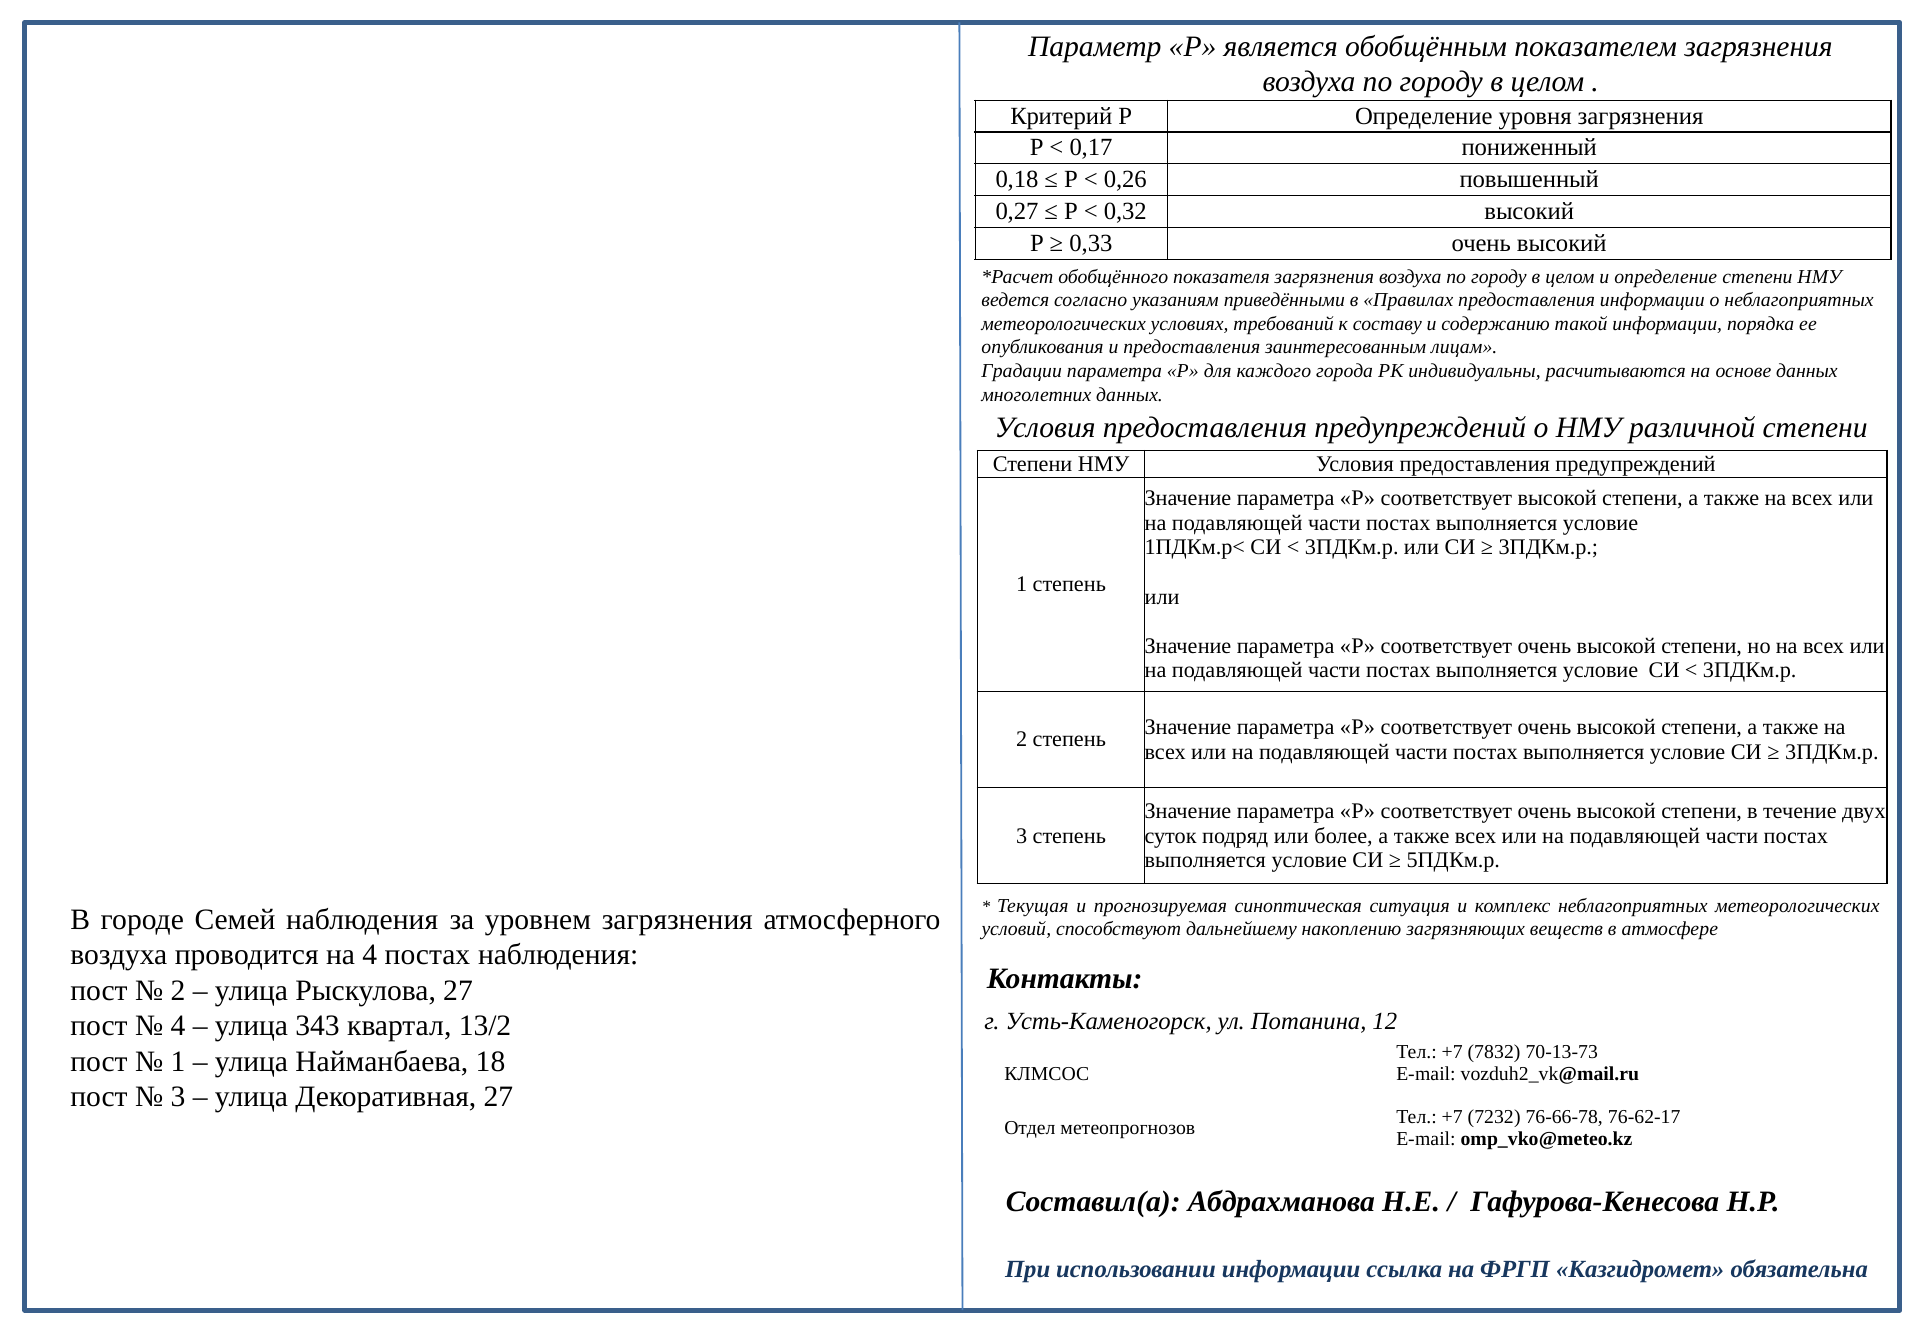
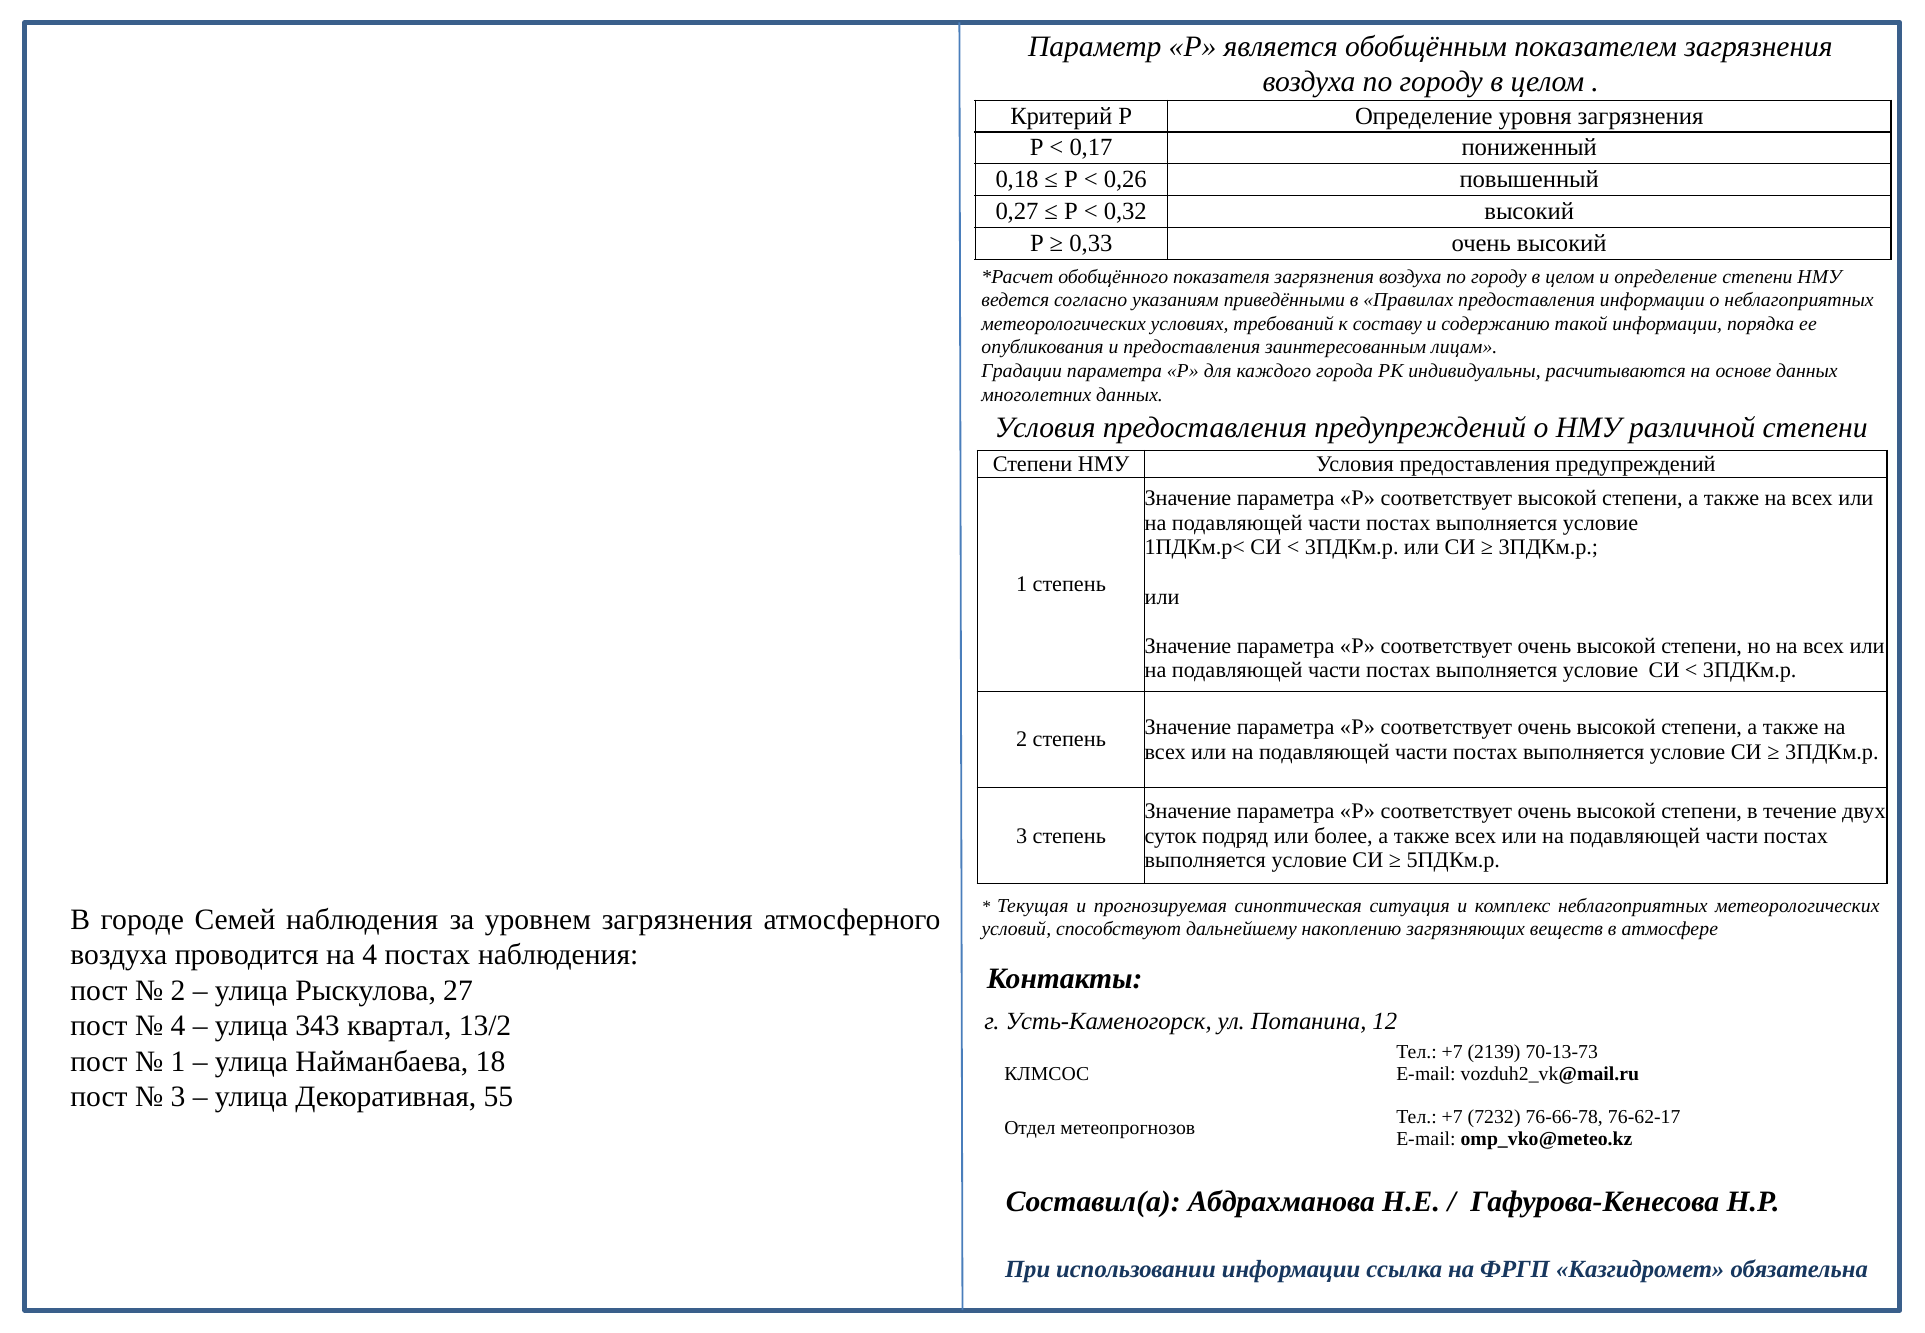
7832: 7832 -> 2139 (1494, 1052)
Декоративная 27: 27 -> 55 (498, 1097)
